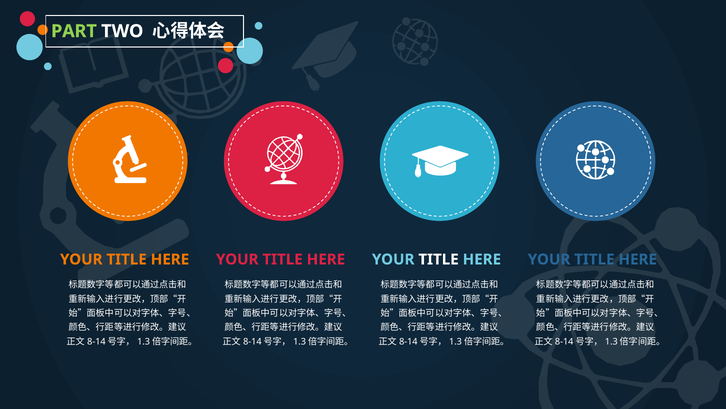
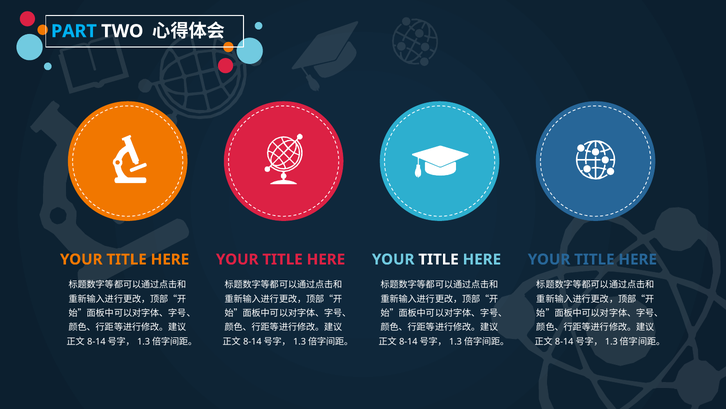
PART colour: light green -> light blue (74, 31)
